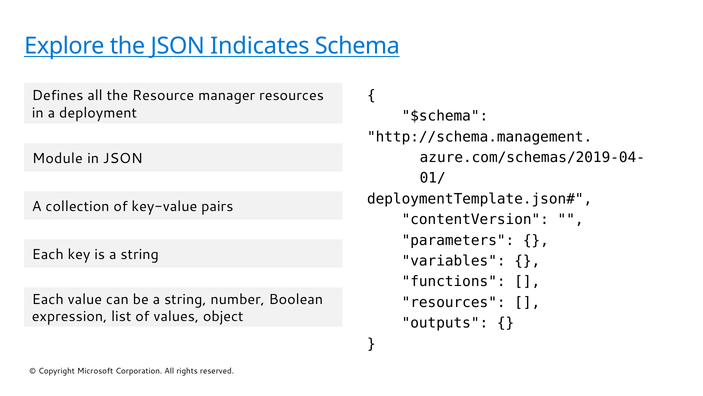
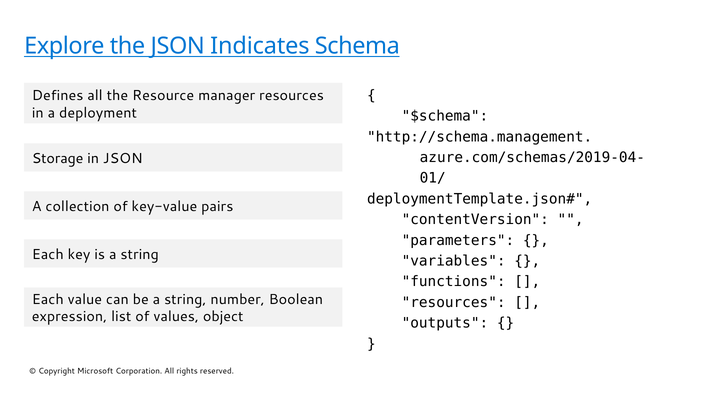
Module: Module -> Storage (58, 158)
